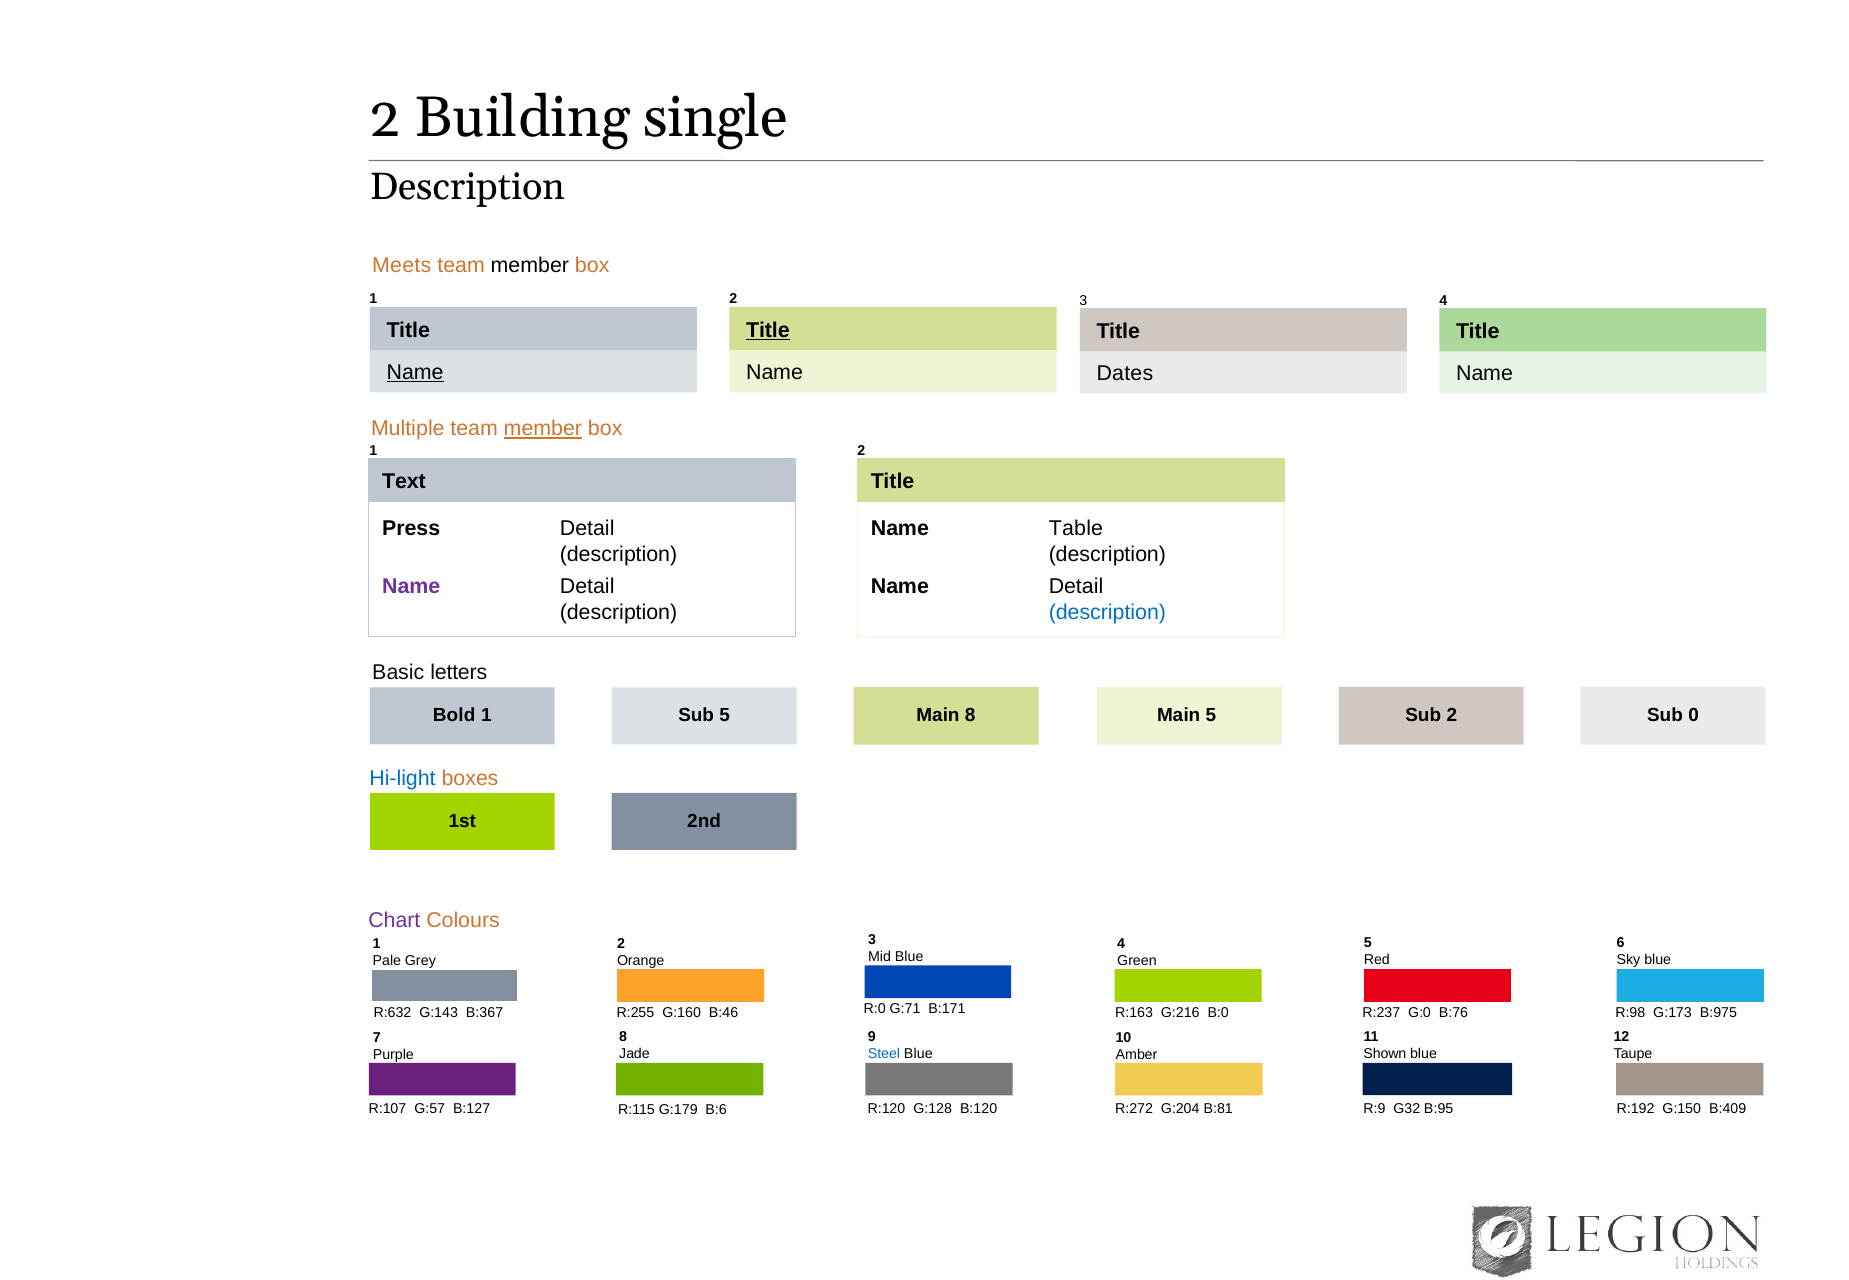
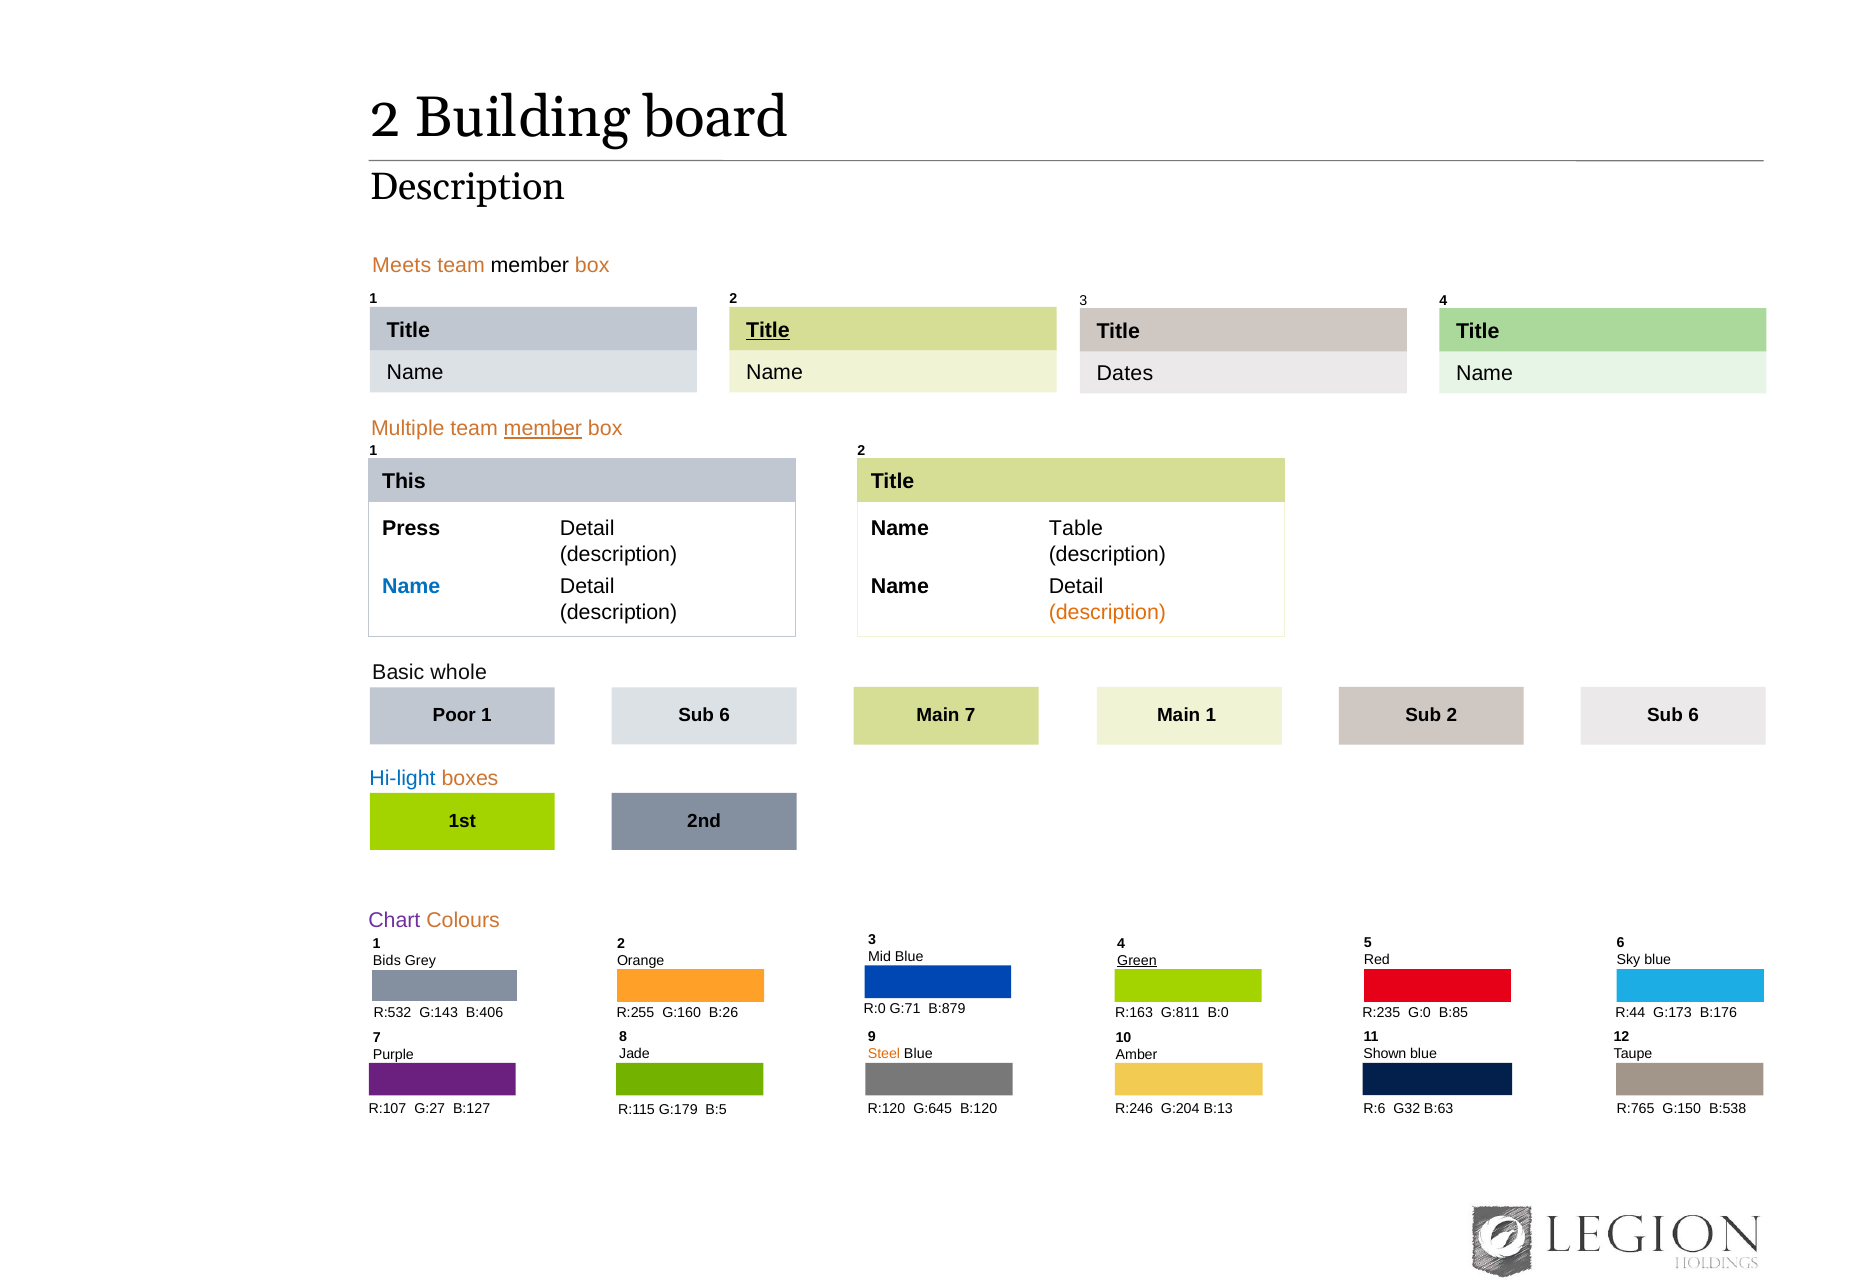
single: single -> board (716, 117)
Name underline: present -> none (415, 372)
Text: Text -> This (404, 482)
Name colour: purple -> blue (411, 587)
description colour: blue -> orange (1107, 612)
letters: letters -> whole (459, 673)
Bold: Bold -> Poor (454, 716)
5: 5 -> 6 (725, 716)
Main 8: 8 -> 7 (970, 716)
Main 5: 5 -> 1 (1211, 716)
0: 0 -> 6 (1694, 716)
Pale: Pale -> Bids (387, 961)
Green underline: none -> present (1137, 961)
B:171: B:171 -> B:879 (947, 1009)
R:632: R:632 -> R:532 (392, 1013)
B:367: B:367 -> B:406 (485, 1013)
B:46: B:46 -> B:26 (724, 1013)
G:216: G:216 -> G:811 (1180, 1013)
R:237: R:237 -> R:235 (1381, 1013)
B:76: B:76 -> B:85 (1454, 1013)
R:98: R:98 -> R:44 (1630, 1013)
B:975: B:975 -> B:176 (1718, 1013)
Steel colour: blue -> orange (884, 1054)
G:57: G:57 -> G:27 (430, 1110)
G:128: G:128 -> G:645 (933, 1110)
R:272: R:272 -> R:246 (1134, 1110)
B:81: B:81 -> B:13 (1218, 1110)
R:9: R:9 -> R:6 (1374, 1110)
B:95: B:95 -> B:63 (1439, 1110)
R:192: R:192 -> R:765 (1636, 1110)
B:409: B:409 -> B:538 (1728, 1110)
B:6: B:6 -> B:5 (716, 1110)
